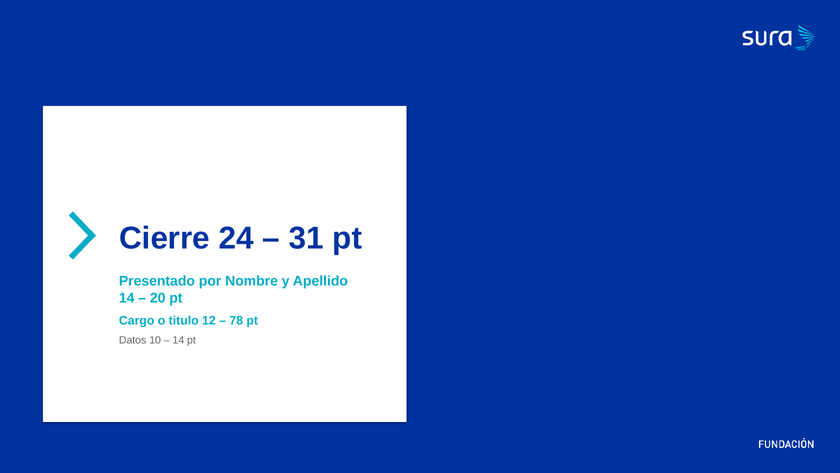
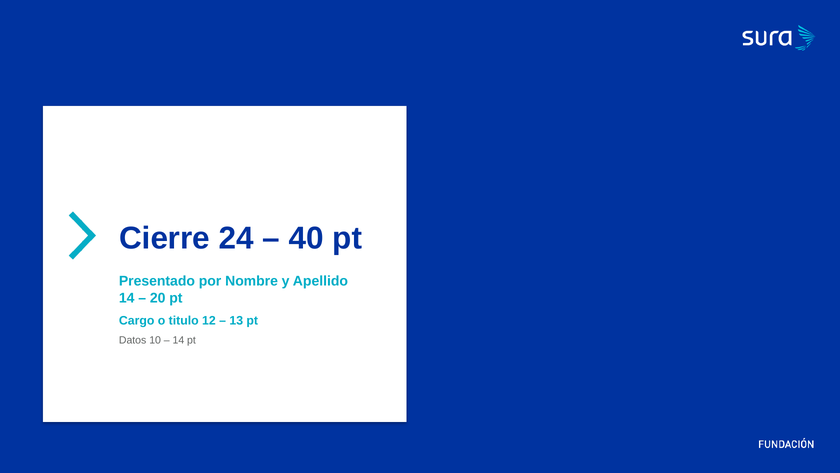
31: 31 -> 40 (306, 238)
78: 78 -> 13 (236, 320)
